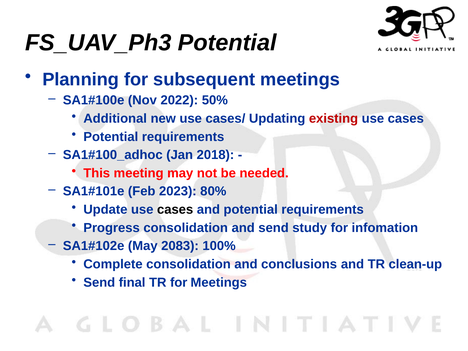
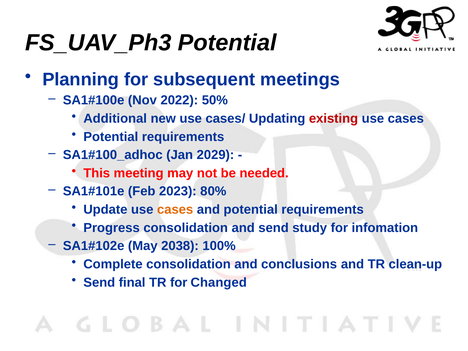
2018: 2018 -> 2029 (215, 155)
cases colour: black -> orange (175, 210)
2083: 2083 -> 2038 (180, 246)
for Meetings: Meetings -> Changed (219, 282)
